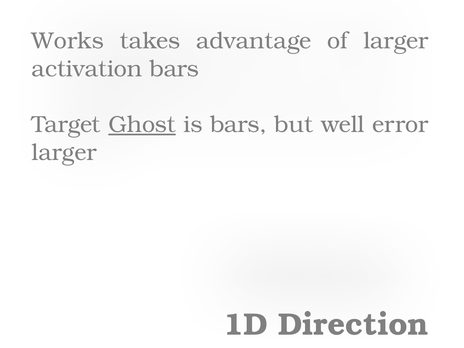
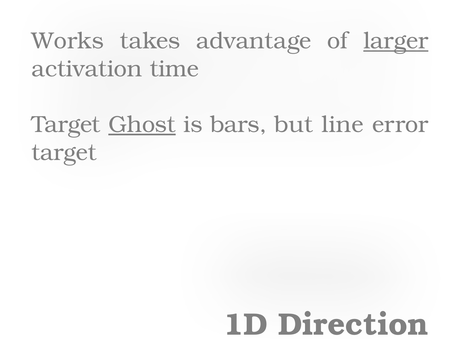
larger underline: none -> present (396, 41)
activation bars: bars -> time (174, 69)
well: well -> line (342, 125)
larger: larger -> target (64, 152)
